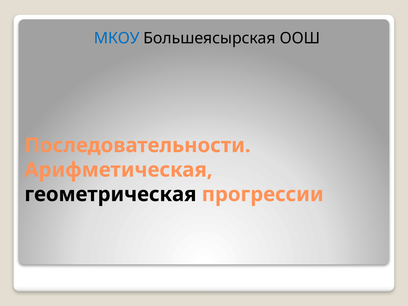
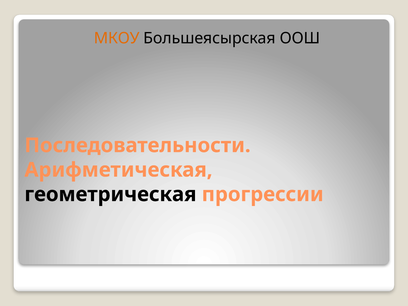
МКОУ colour: blue -> orange (117, 38)
